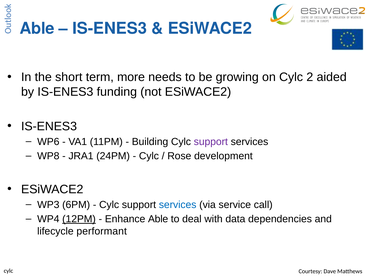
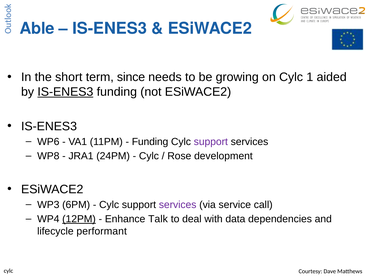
more: more -> since (131, 77)
2: 2 -> 1 (310, 77)
IS-ENES3 underline: none -> present (65, 92)
Building: Building -> Funding (150, 142)
services colour: blue -> purple (178, 205)
Enhance Able: Able -> Talk (158, 219)
